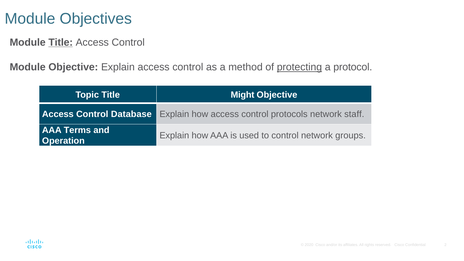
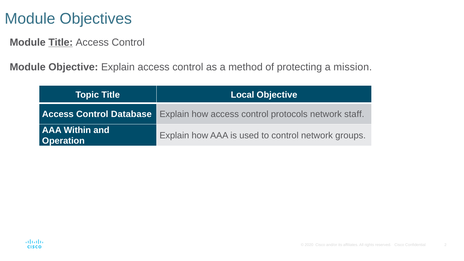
protecting underline: present -> none (299, 67)
protocol: protocol -> mission (353, 67)
Might: Might -> Local (242, 95)
Terms: Terms -> Within (77, 130)
